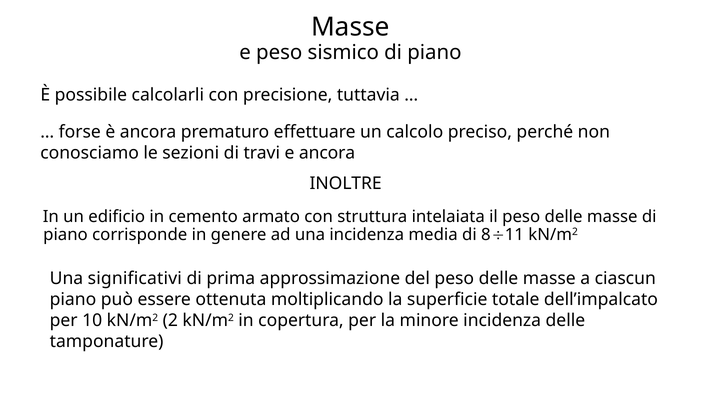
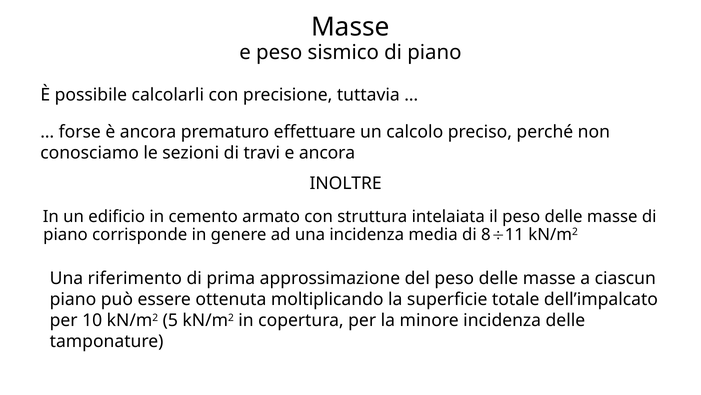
significativi: significativi -> riferimento (135, 278)
2: 2 -> 5 (170, 320)
